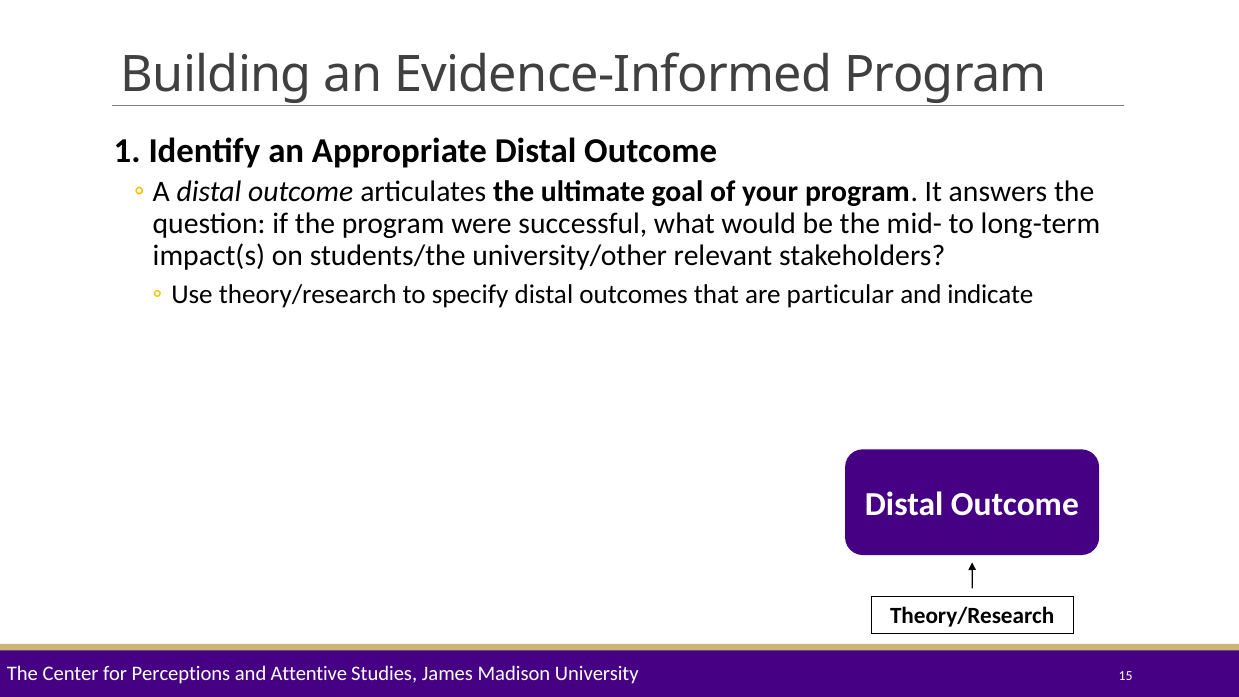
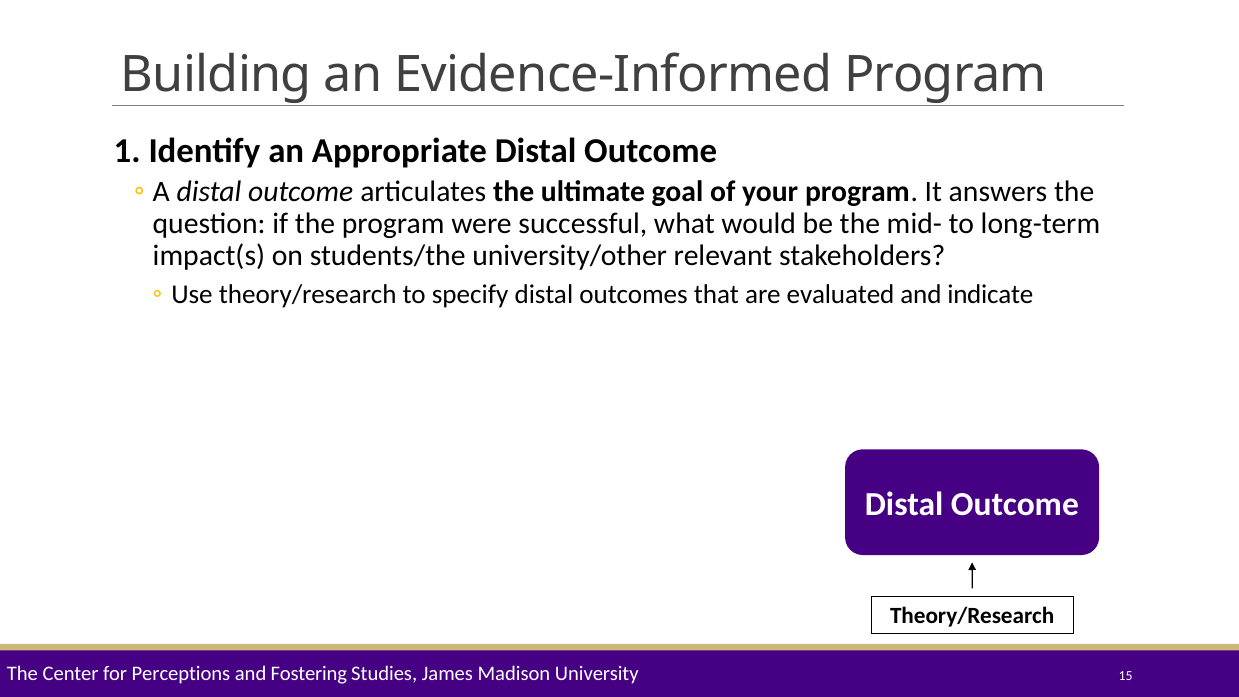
particular: particular -> evaluated (841, 294)
Attentive: Attentive -> Fostering (309, 674)
